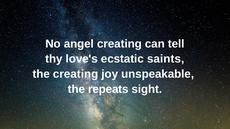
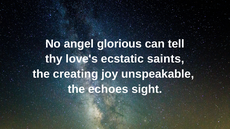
angel creating: creating -> glorious (119, 44)
repeats: repeats -> echoes (108, 89)
